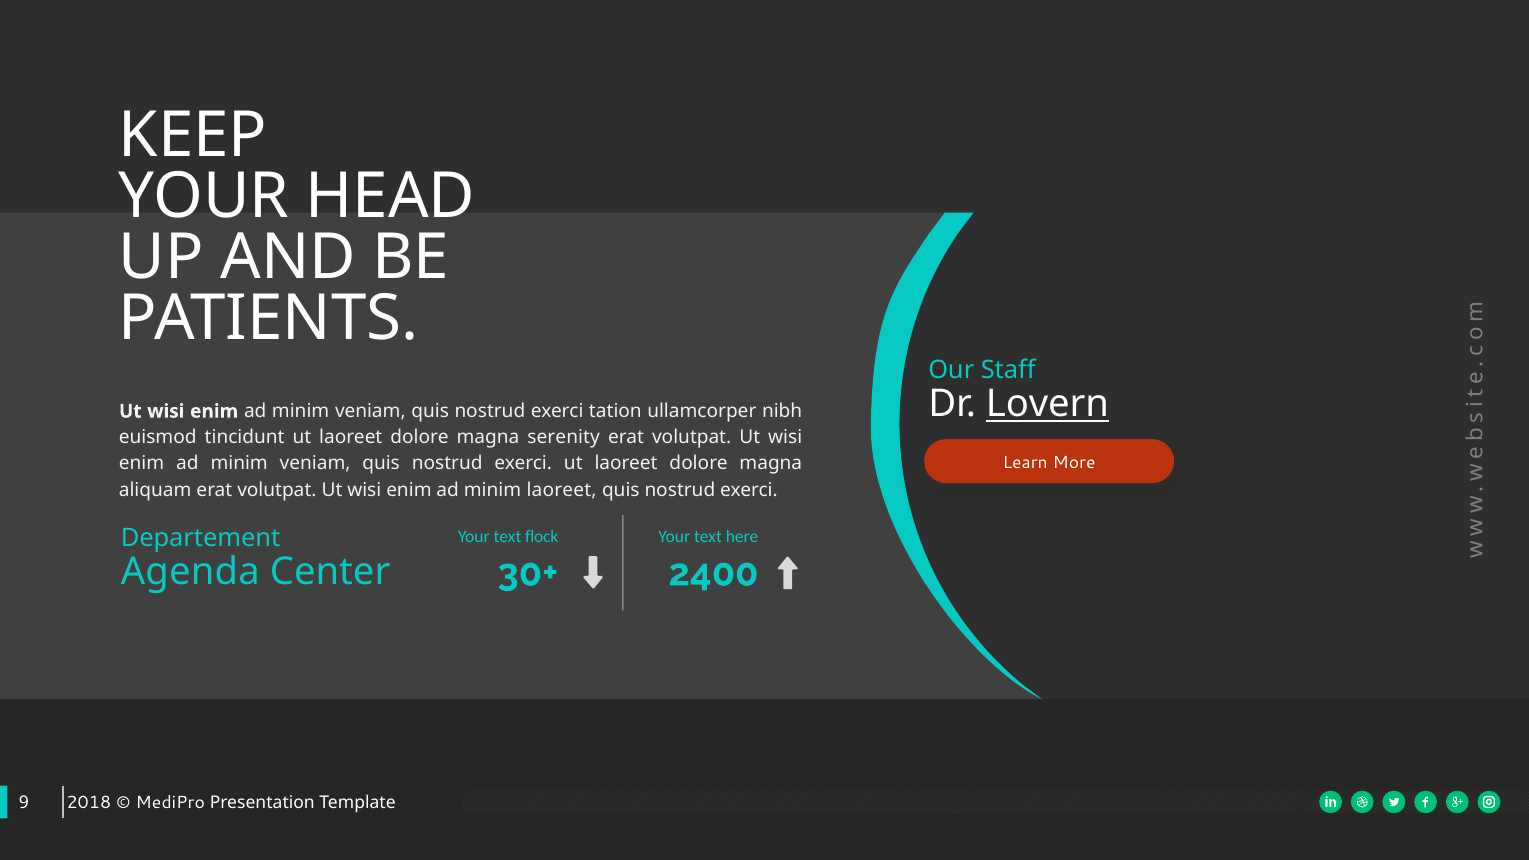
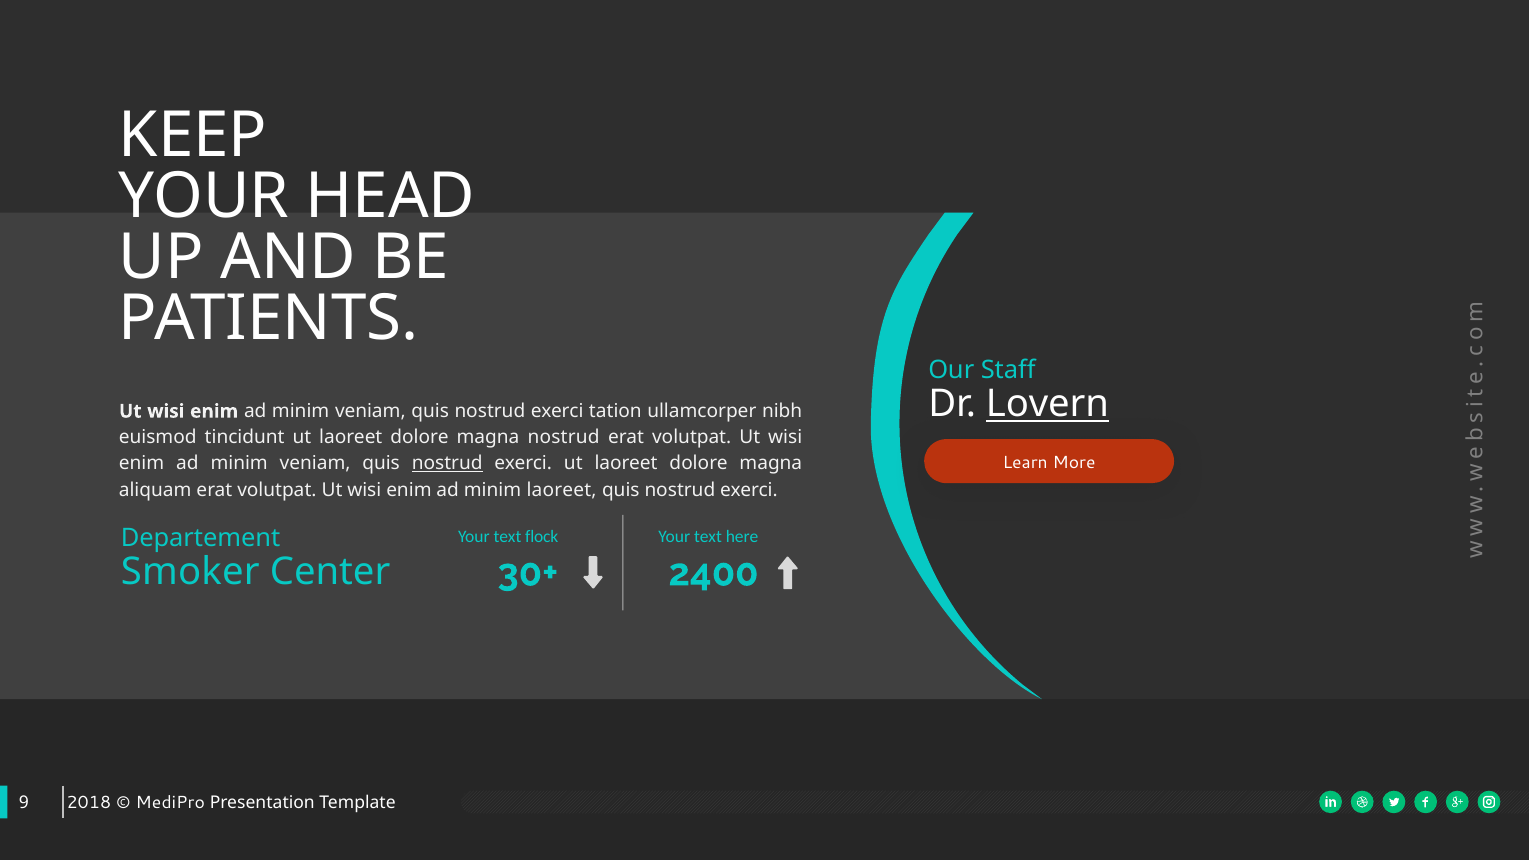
magna serenity: serenity -> nostrud (564, 437)
nostrud underline: none -> present (447, 464)
Agenda: Agenda -> Smoker (190, 572)
